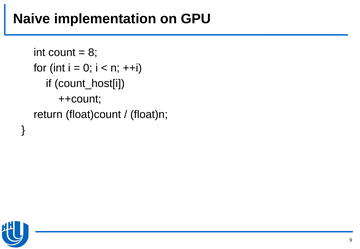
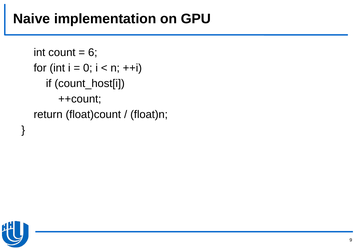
8: 8 -> 6 (93, 53)
